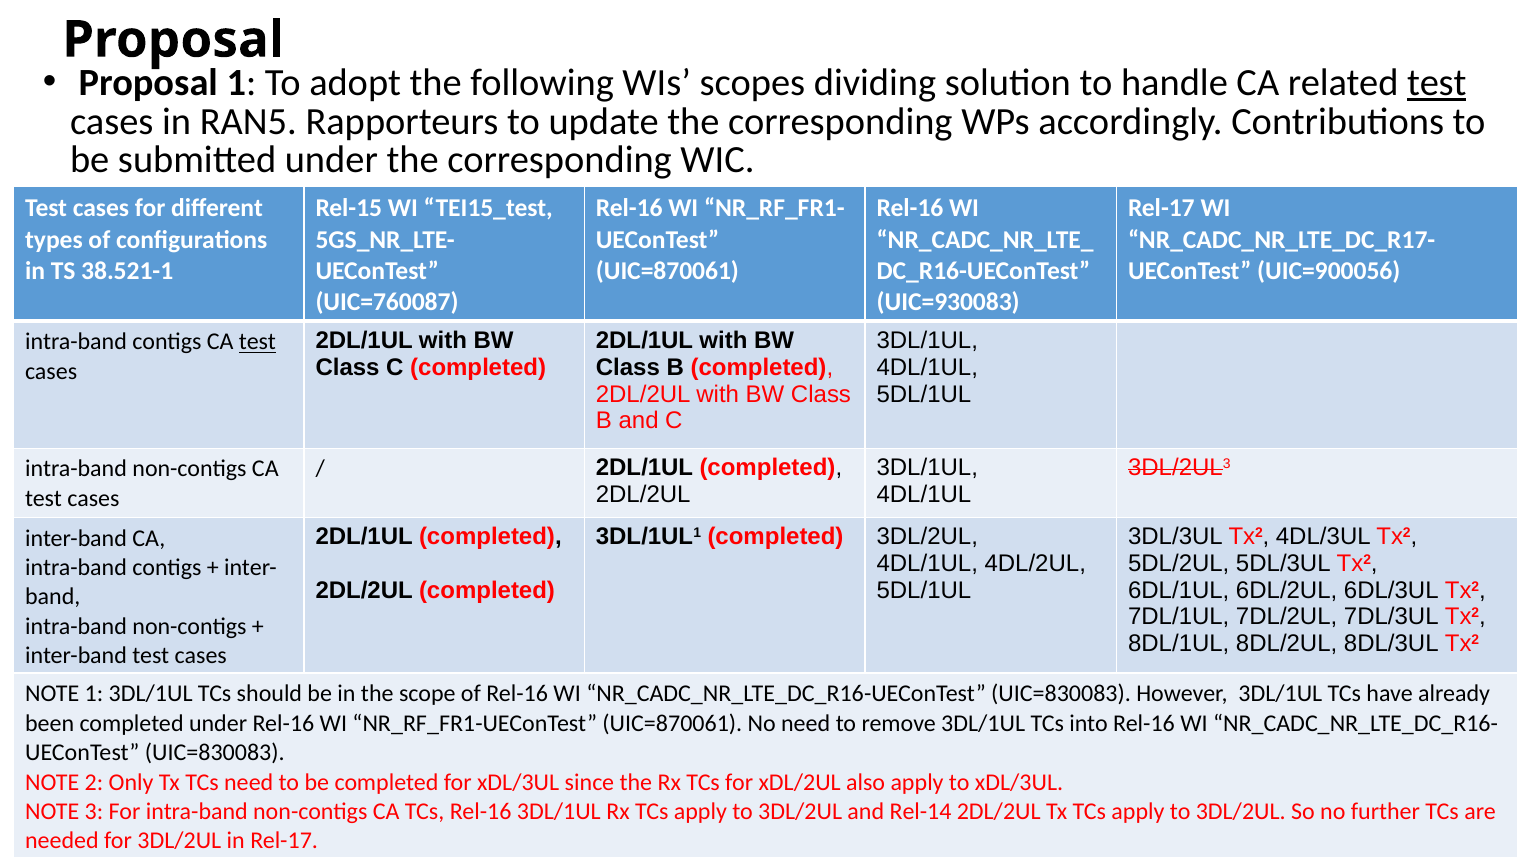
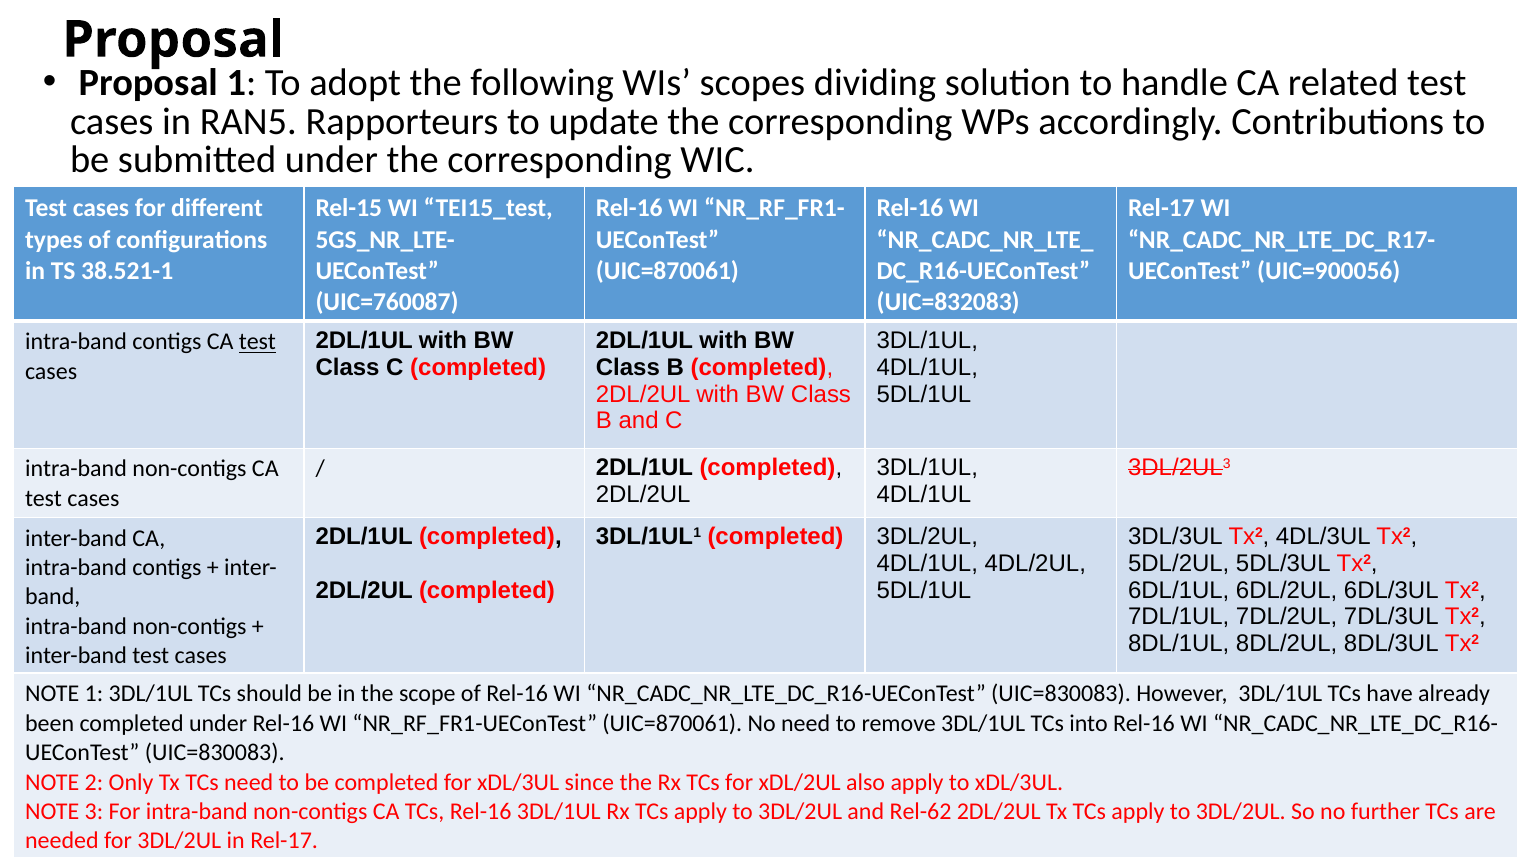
test underline: present -> none (1437, 83)
UIC=930083: UIC=930083 -> UIC=832083 (948, 302)
Rel-14: Rel-14 -> Rel-62 (921, 811)
